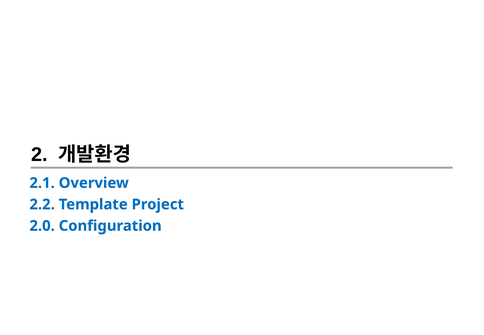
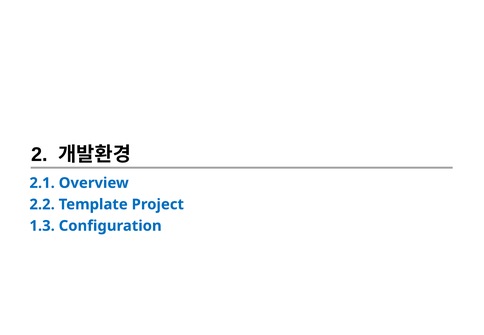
2.0: 2.0 -> 1.3 (42, 226)
